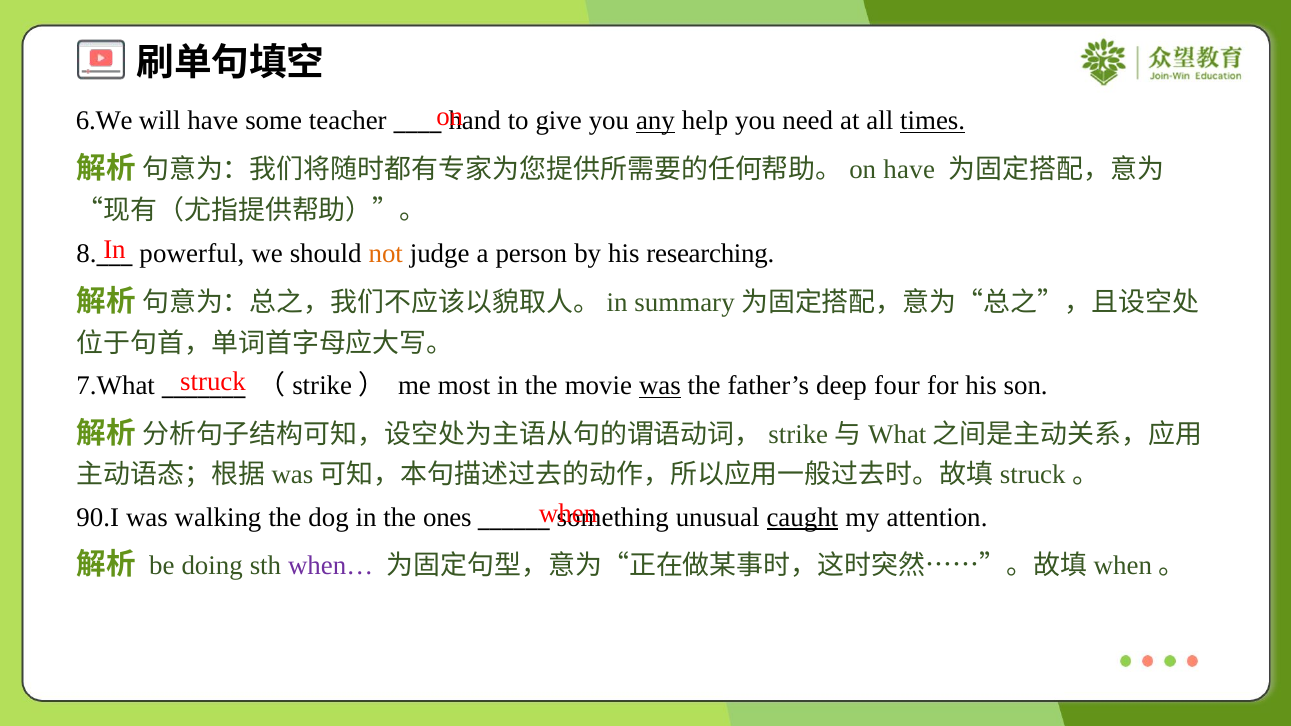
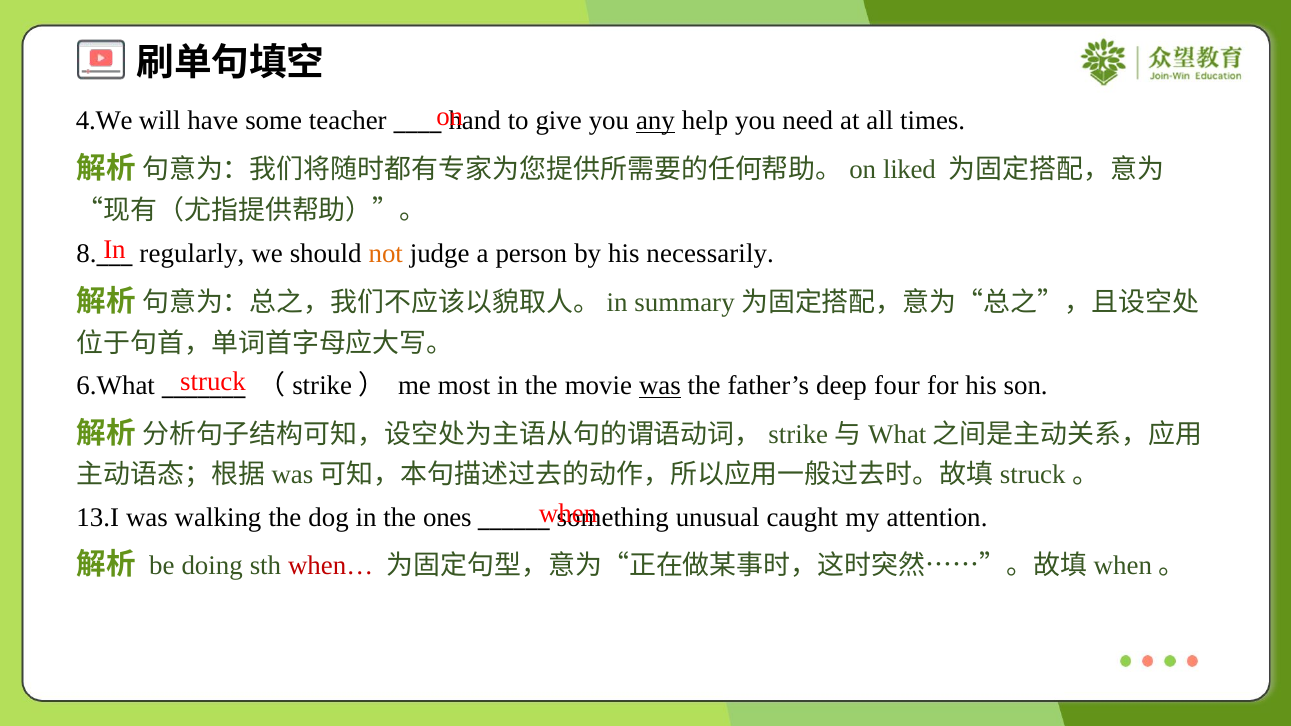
6.We: 6.We -> 4.We (104, 121)
times underline: present -> none (933, 121)
have: have -> liked (909, 169)
powerful: powerful -> regularly (192, 254)
researching: researching -> necessarily (710, 254)
7.What: 7.What -> 6.What (116, 386)
90.I: 90.I -> 13.I (98, 518)
caught underline: present -> none (802, 518)
when… colour: purple -> red (331, 566)
